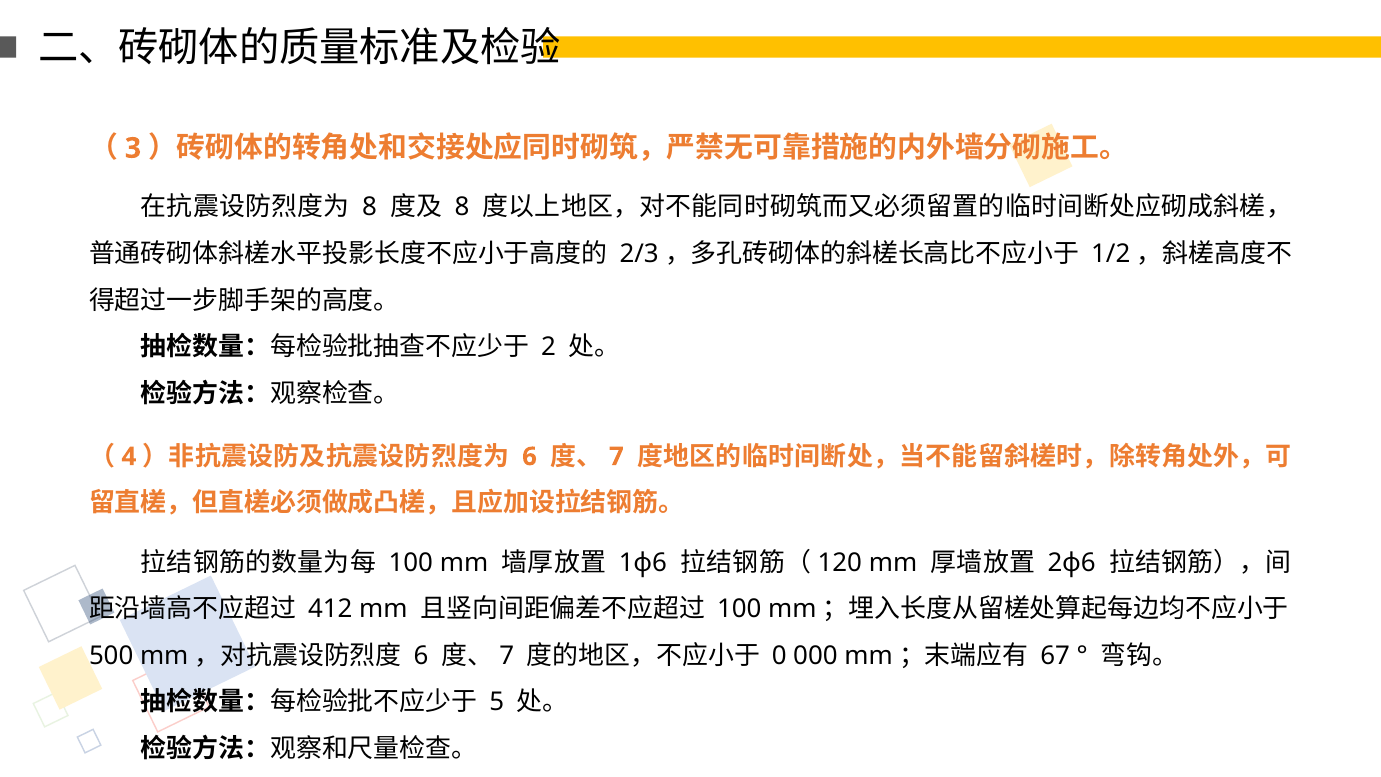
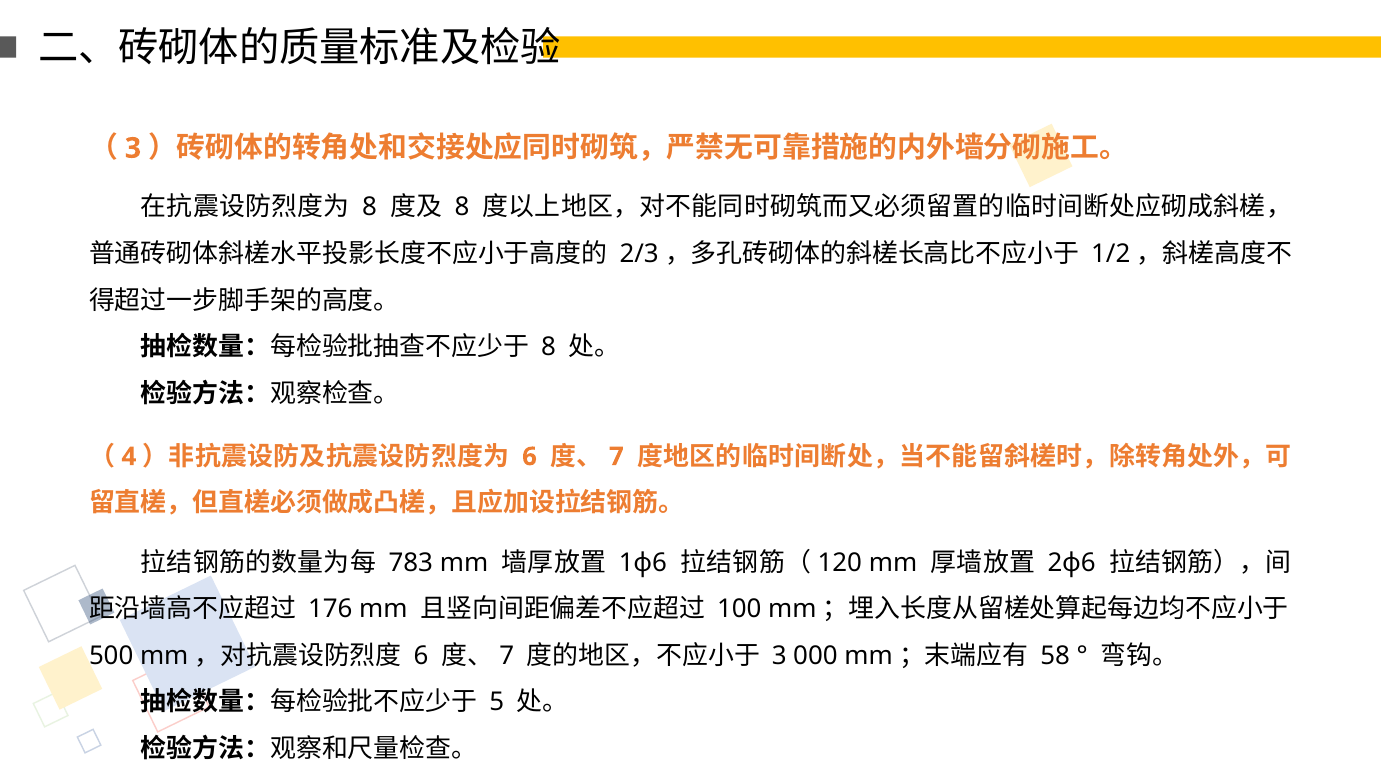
2: 2 -> 8 (549, 347)
100: 100 -> 783 (411, 562)
412: 412 -> 176 (330, 609)
0: 0 -> 3 (779, 656)
67: 67 -> 58 (1055, 656)
